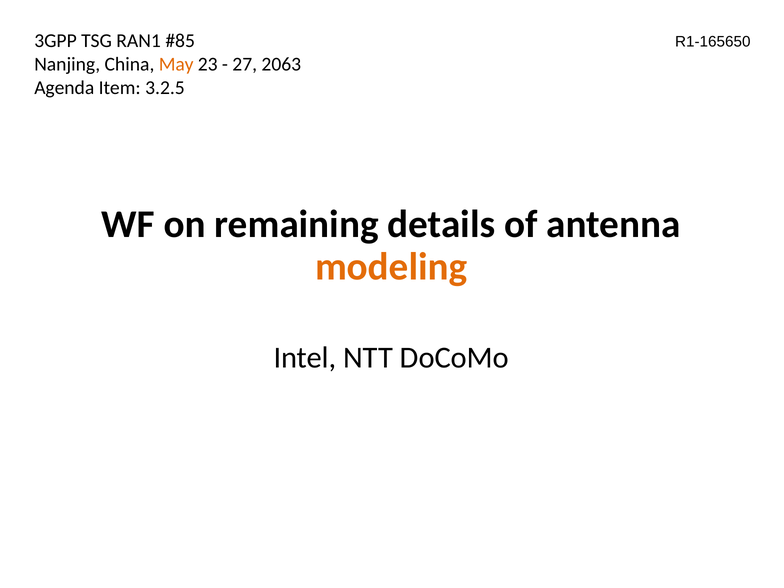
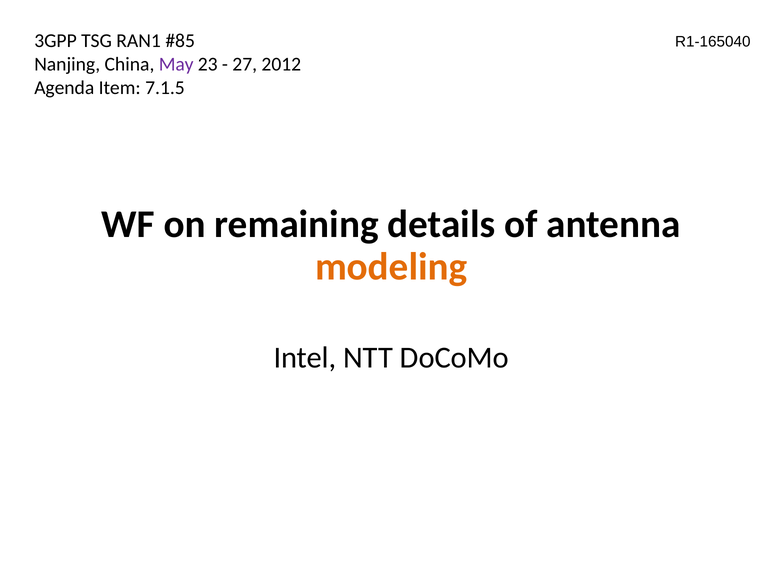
R1-165650: R1-165650 -> R1-165040 (713, 42)
May colour: orange -> purple (176, 64)
2063: 2063 -> 2012 (281, 64)
3.2.5: 3.2.5 -> 7.1.5 (165, 88)
